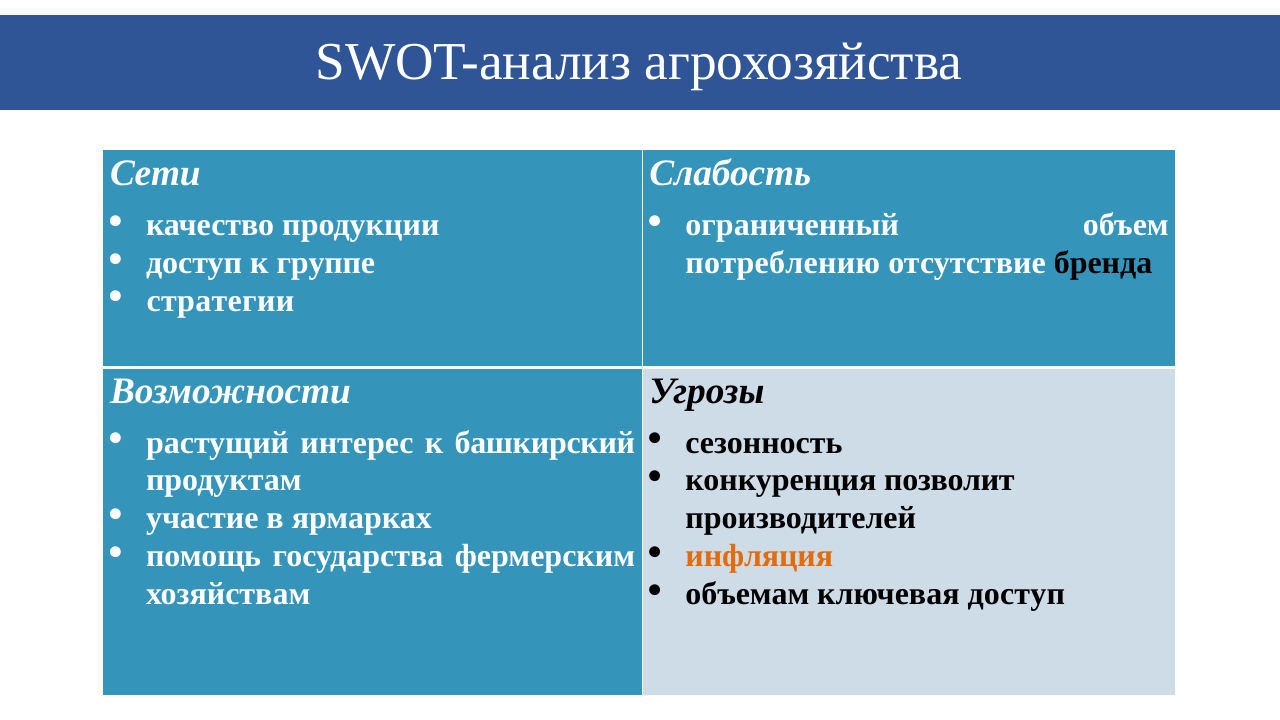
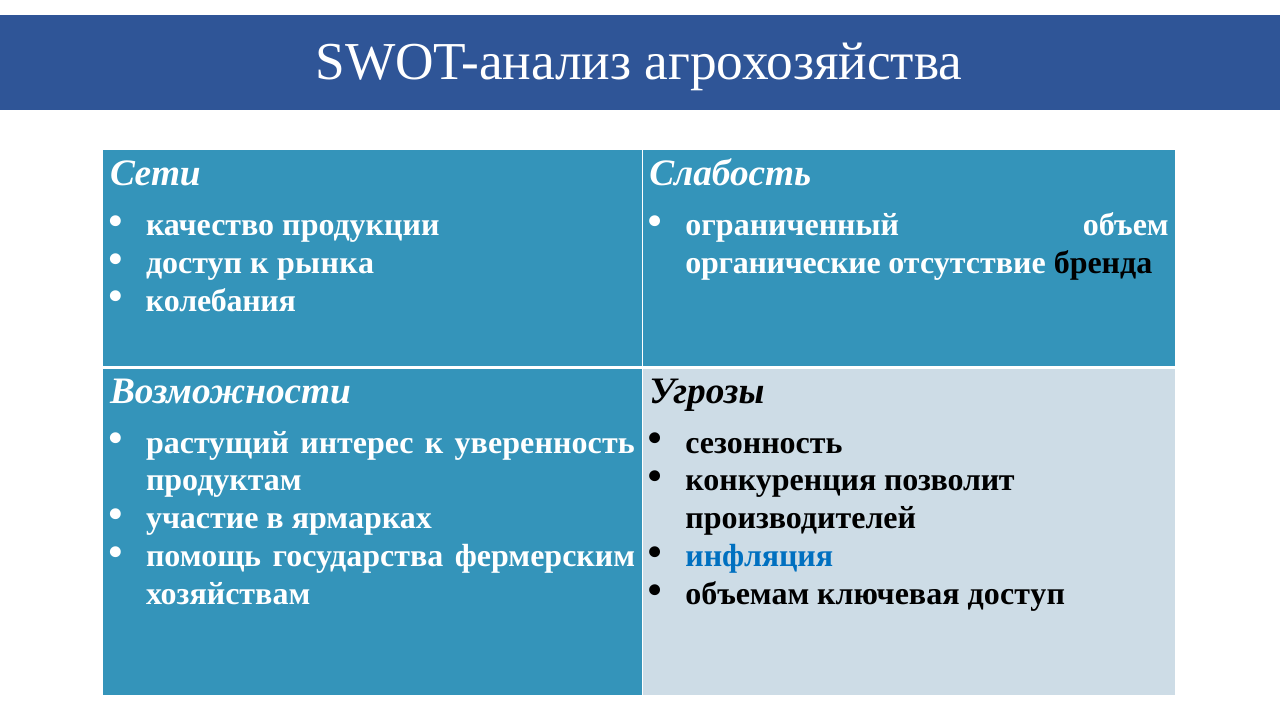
группе: группе -> рынка (326, 263)
потреблению: потреблению -> органические (783, 263)
стратегии: стратегии -> колебания (221, 301)
башкирский: башкирский -> уверенность (545, 443)
инфляция colour: orange -> blue (759, 556)
